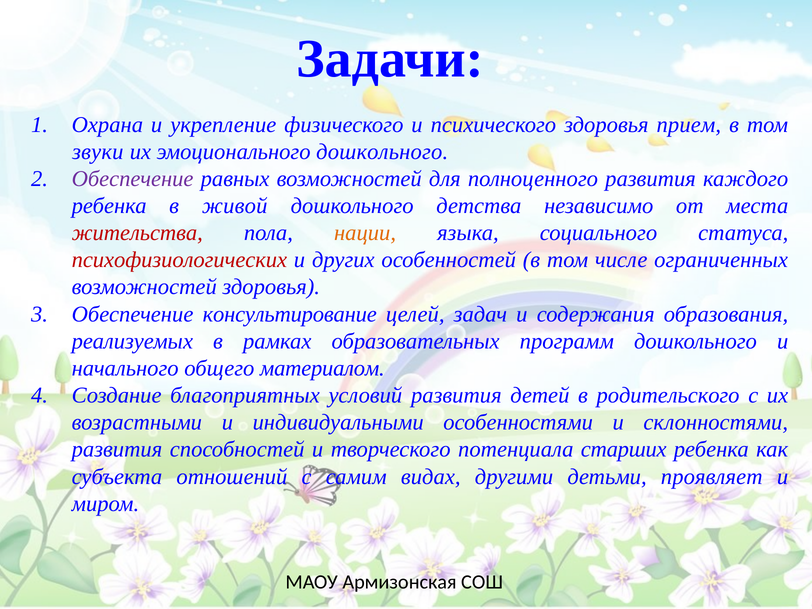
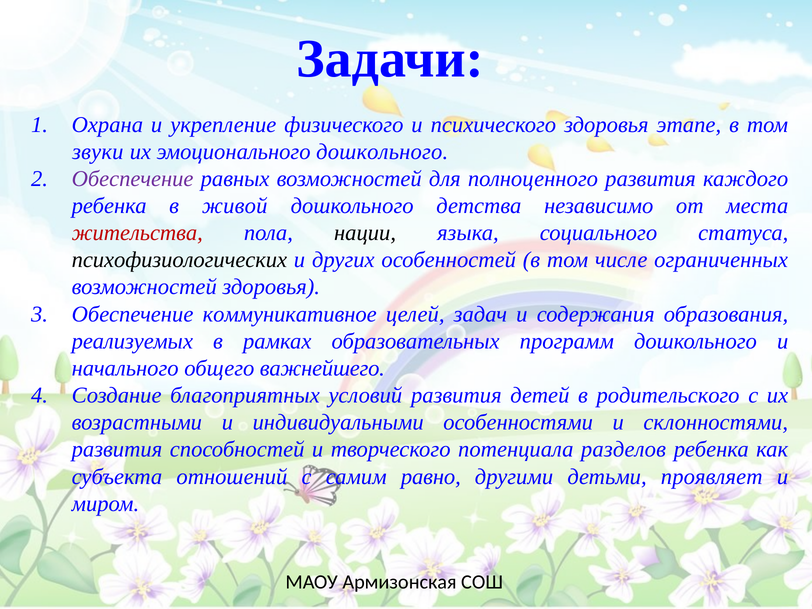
прием: прием -> этапе (689, 125)
нации colour: orange -> black (365, 233)
психофизиологических colour: red -> black (179, 260)
консультирование: консультирование -> коммуникативное (290, 314)
материалом: материалом -> важнейшего (322, 368)
старших: старших -> разделов (623, 450)
видах: видах -> равно (431, 477)
